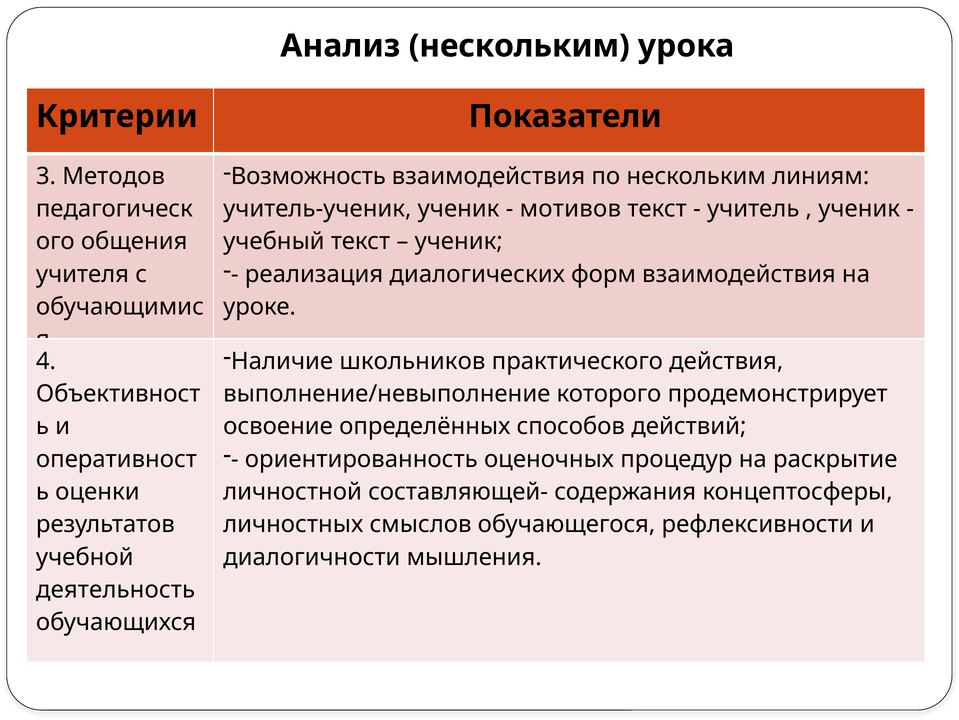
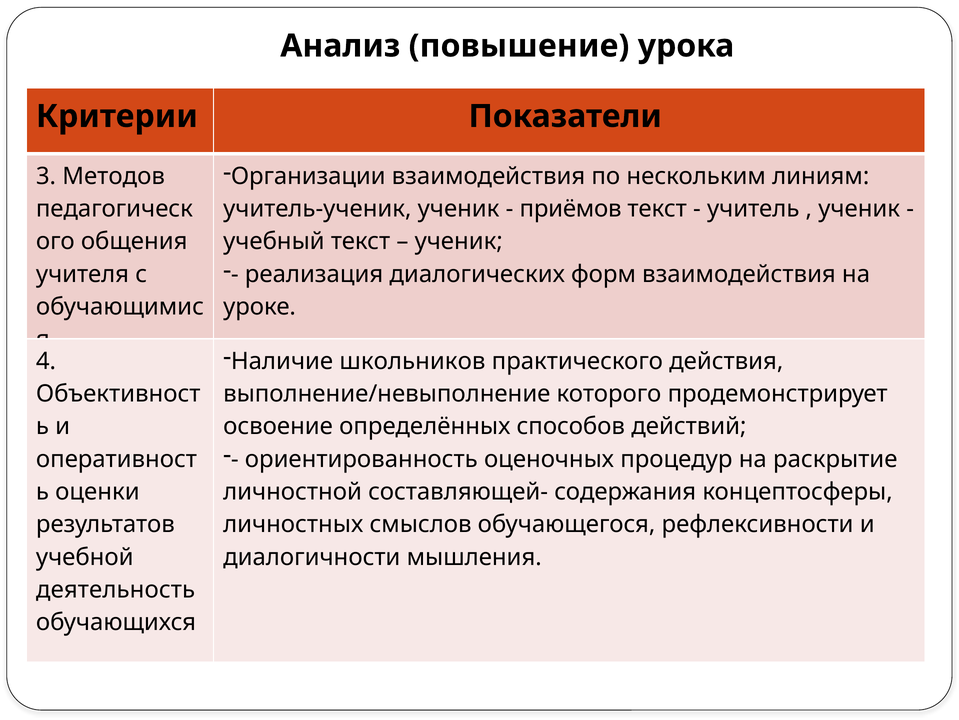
Анализ нескольким: нескольким -> повышение (519, 46)
Возможность: Возможность -> Организации (308, 176)
мотивов: мотивов -> приёмов (571, 209)
